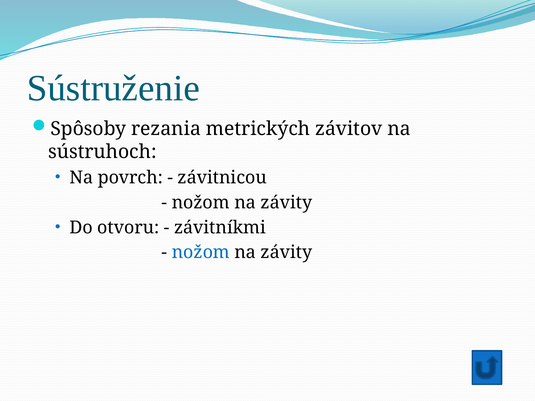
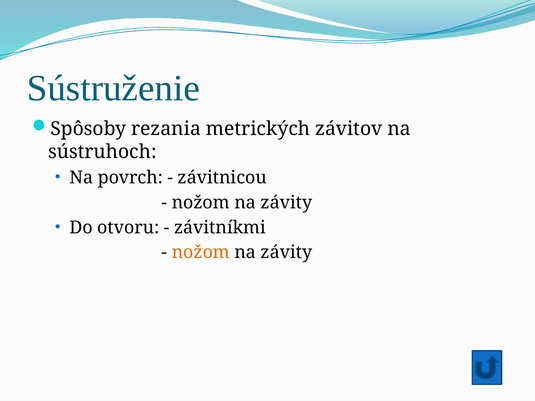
nožom colour: blue -> orange (201, 253)
